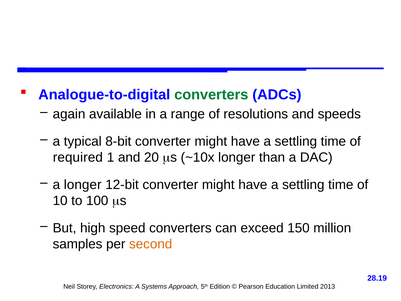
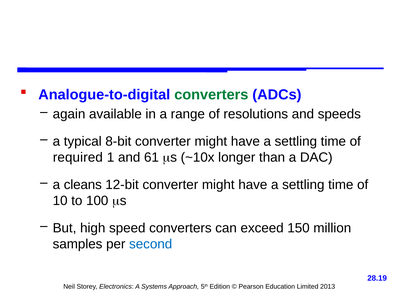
20: 20 -> 61 (151, 157)
a longer: longer -> cleans (83, 184)
second colour: orange -> blue (151, 244)
